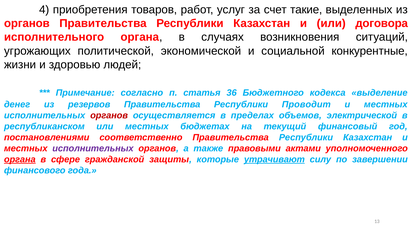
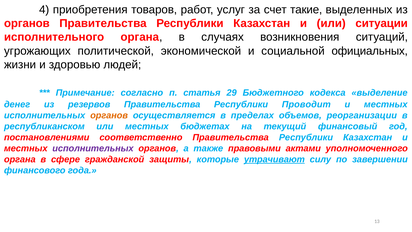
договора: договора -> ситуации (382, 23)
конкурентные: конкурентные -> официальных (370, 51)
36: 36 -> 29 (232, 93)
органов colour: red -> orange (109, 115)
электрической: электрической -> реорганизации (362, 115)
органа underline: present -> none (20, 159)
